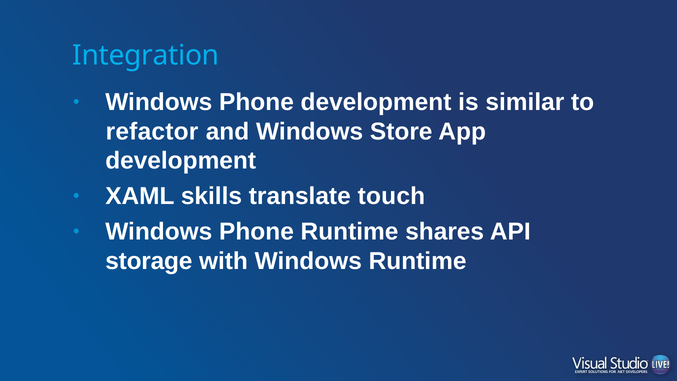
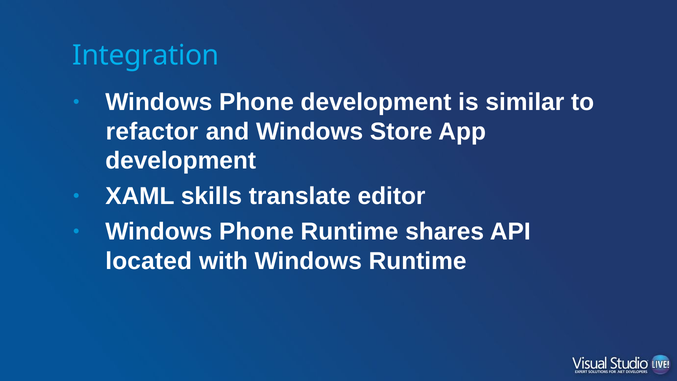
touch: touch -> editor (392, 196)
storage: storage -> located (149, 261)
